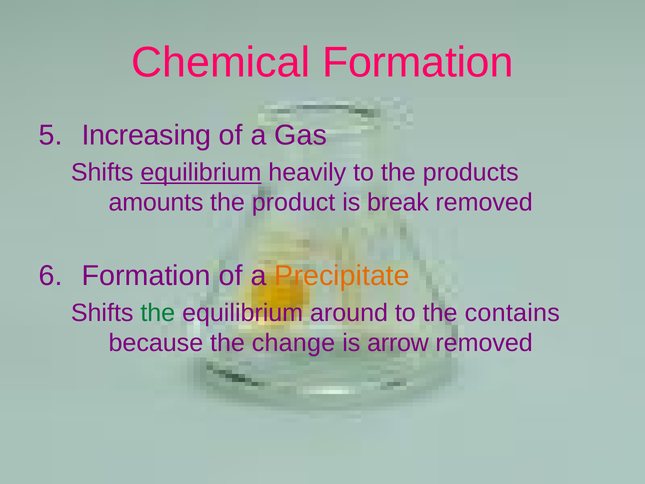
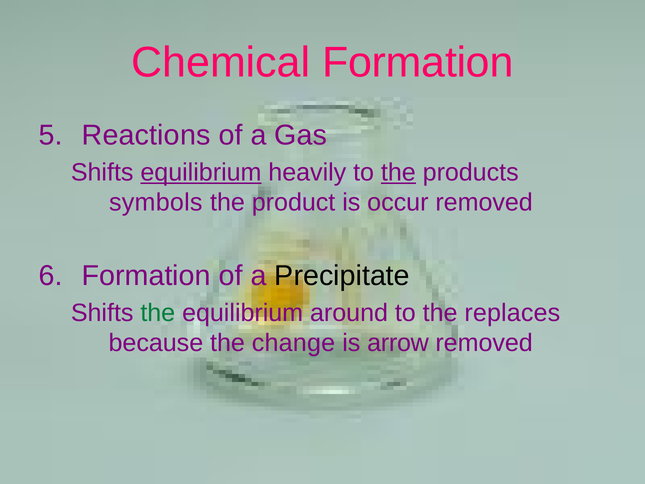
Increasing: Increasing -> Reactions (146, 135)
the underline: none -> present (398, 172)
amounts: amounts -> symbols (156, 202)
break: break -> occur (398, 202)
Precipitate colour: orange -> black (342, 276)
contains: contains -> replaces (512, 313)
